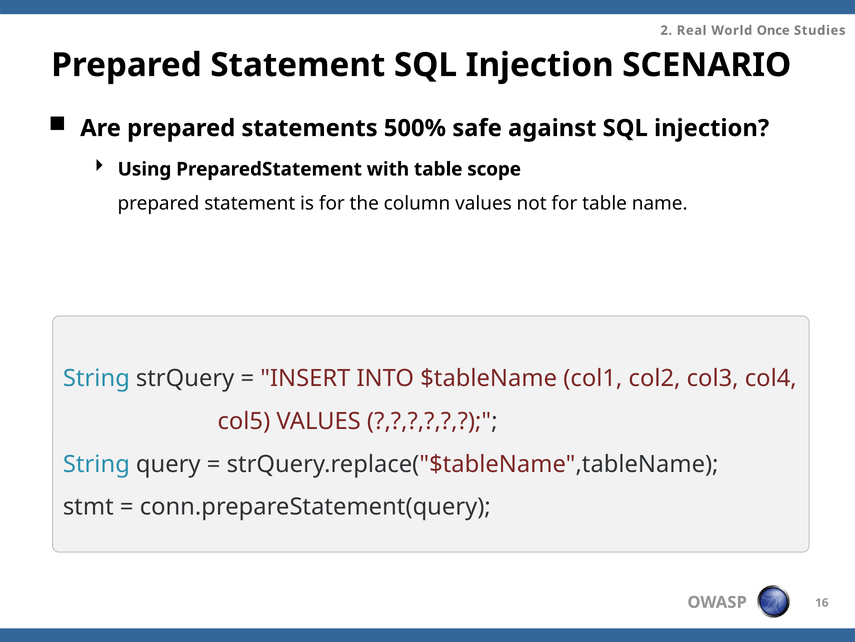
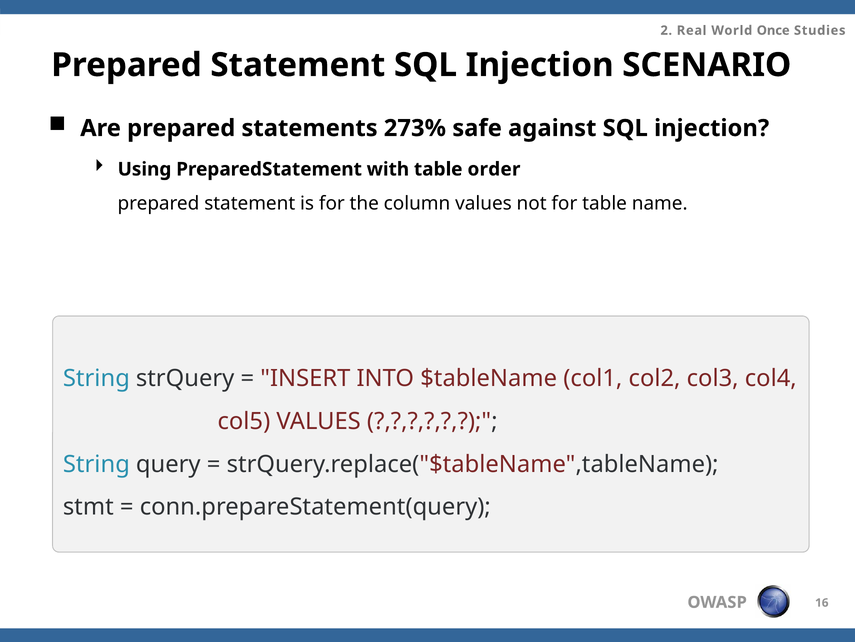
500%: 500% -> 273% (415, 128)
scope: scope -> order (494, 169)
